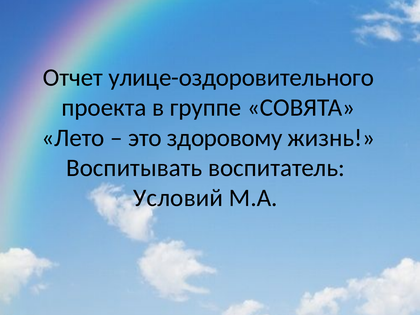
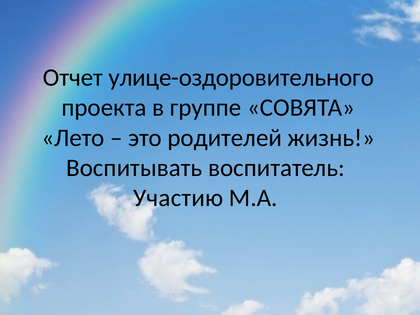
здоровому: здоровому -> родителей (225, 138)
Условий: Условий -> Участию (178, 198)
